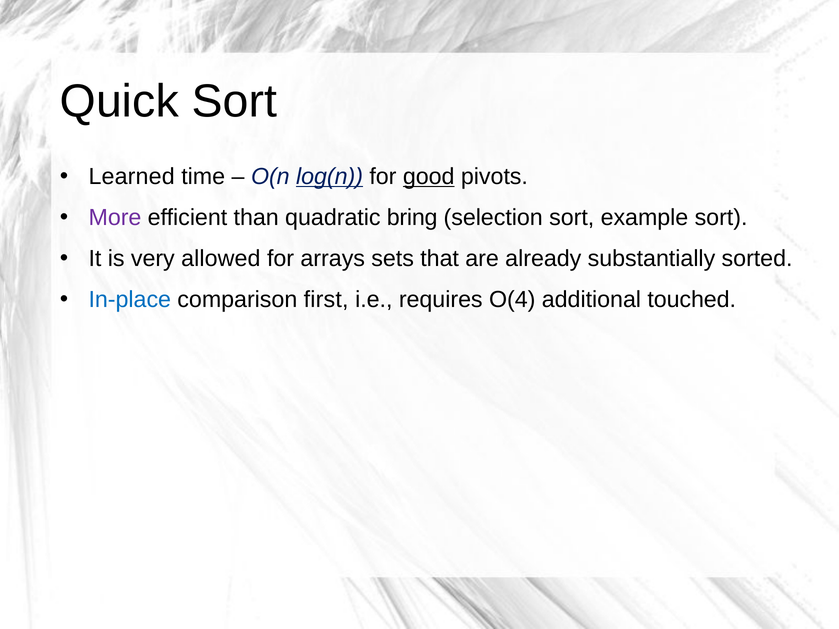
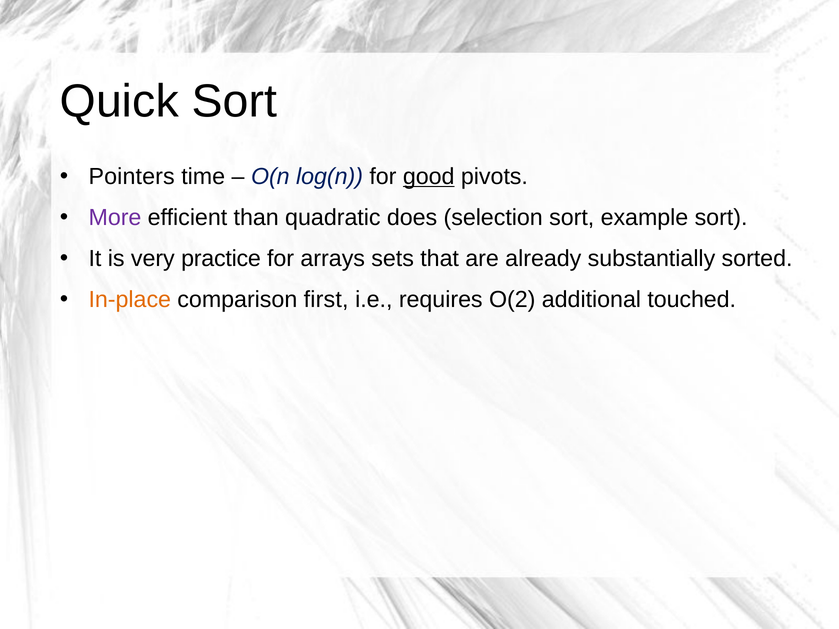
Learned: Learned -> Pointers (132, 177)
log(n underline: present -> none (330, 177)
bring: bring -> does (412, 218)
allowed: allowed -> practice (221, 259)
In-place colour: blue -> orange (130, 300)
O(4: O(4 -> O(2 (512, 300)
